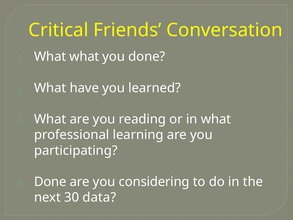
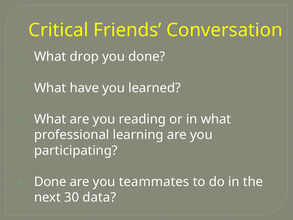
What what: what -> drop (84, 57)
considering: considering -> teammates (154, 182)
